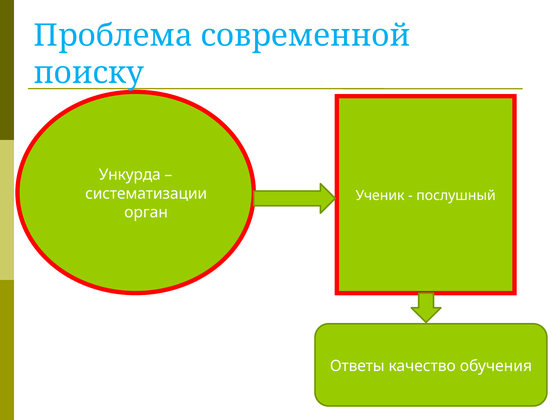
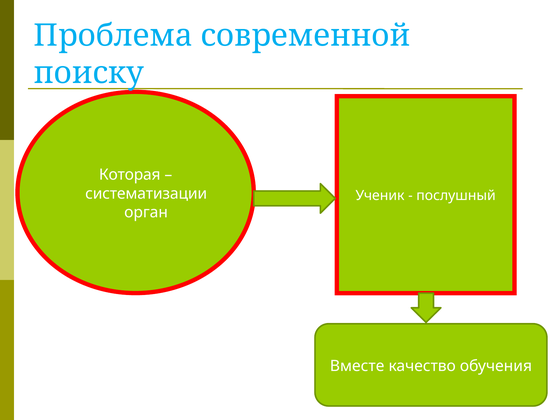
Ункурда: Ункурда -> Которая (130, 175)
Ответы: Ответы -> Вместе (357, 366)
